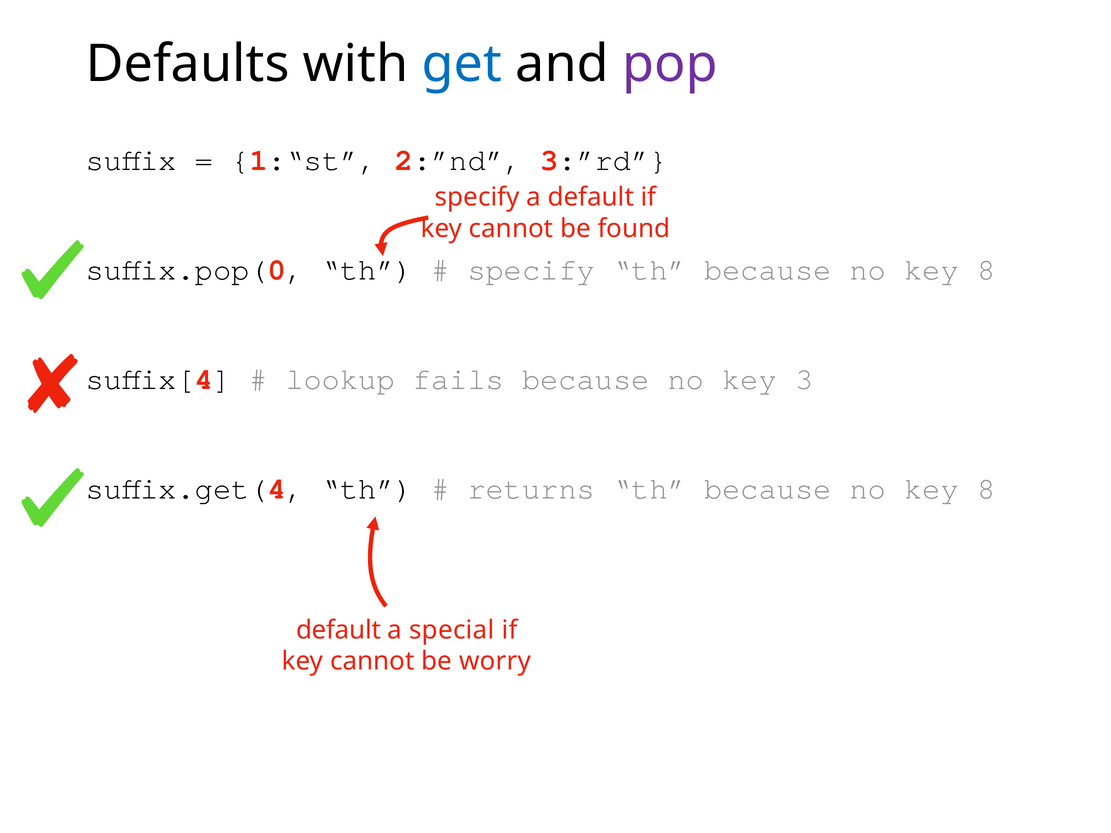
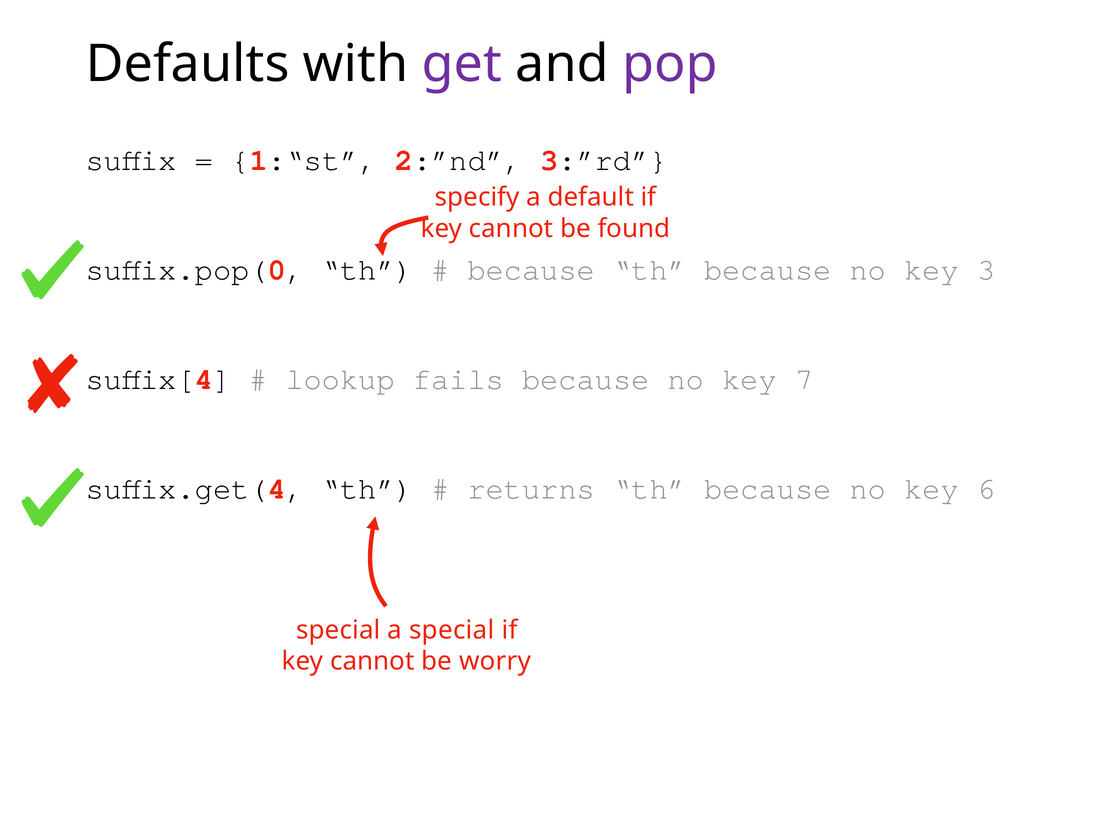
get colour: blue -> purple (462, 64)
specify: specify -> because (531, 270)
8: 8 -> 3 (986, 270)
3: 3 -> 7 (804, 379)
8: 8 -> 6 (986, 489)
default: default -> special (338, 630)
